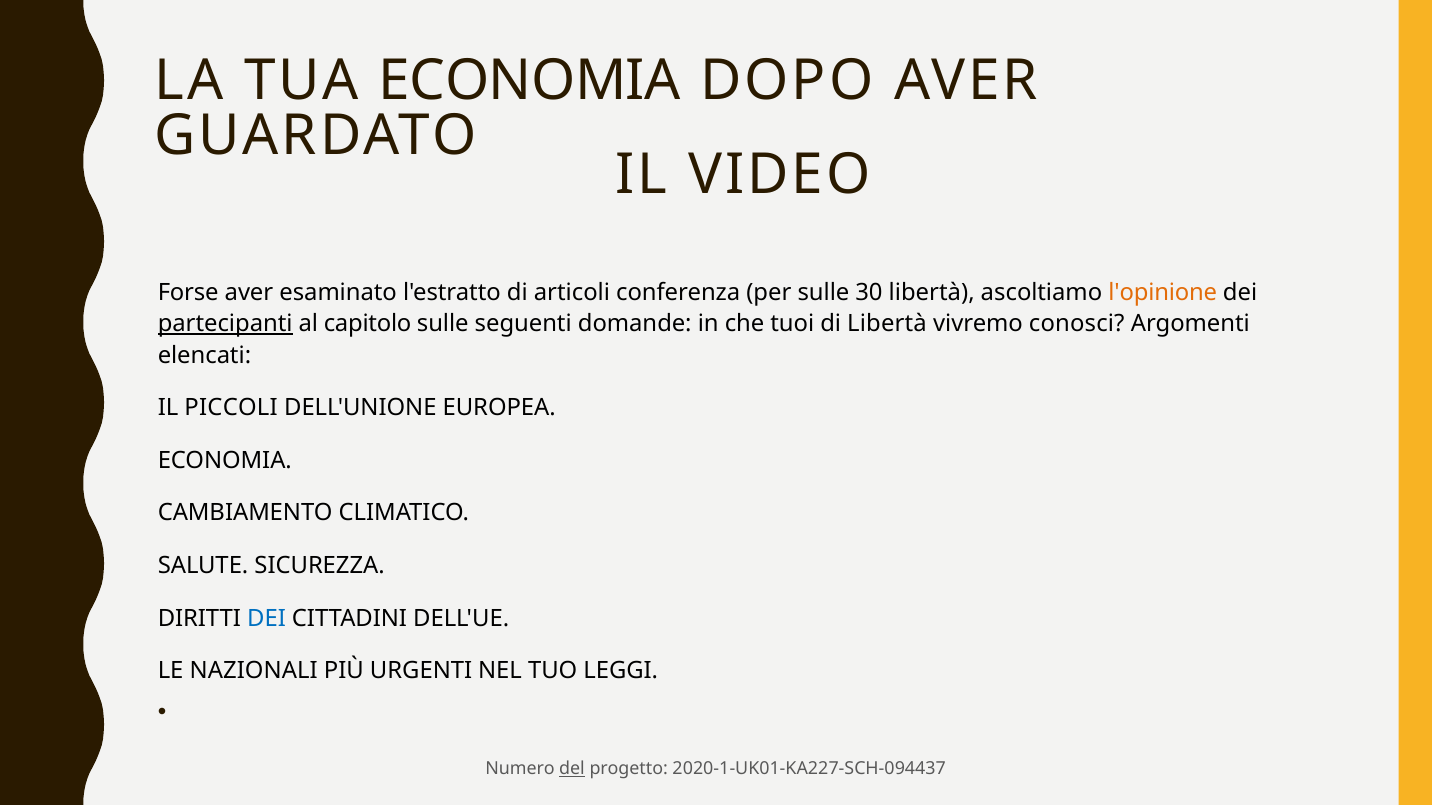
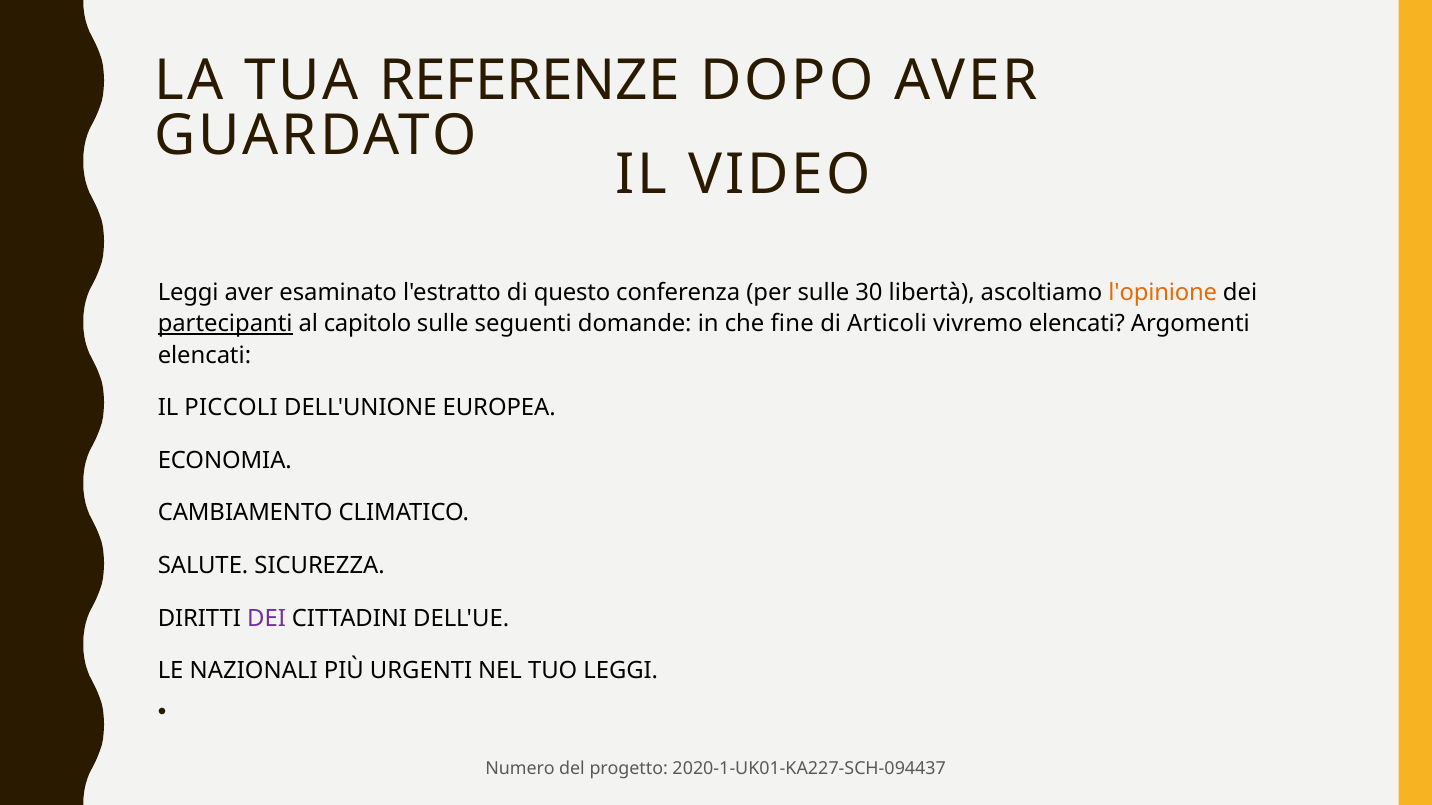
TUA ECONOMIA: ECONOMIA -> REFERENZE (530, 81)
Forse: Forse -> Leggi (188, 293)
articoli: articoli -> questo (572, 293)
tuoi: tuoi -> fine (792, 324)
di Libertà: Libertà -> Articoli (887, 324)
vivremo conosci: conosci -> elencati (1077, 324)
DEI colour: blue -> purple (267, 619)
del underline: present -> none (572, 769)
